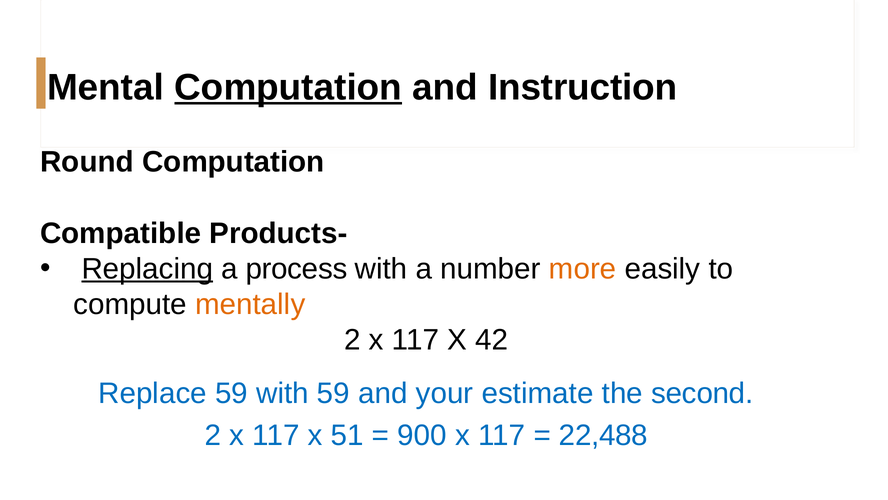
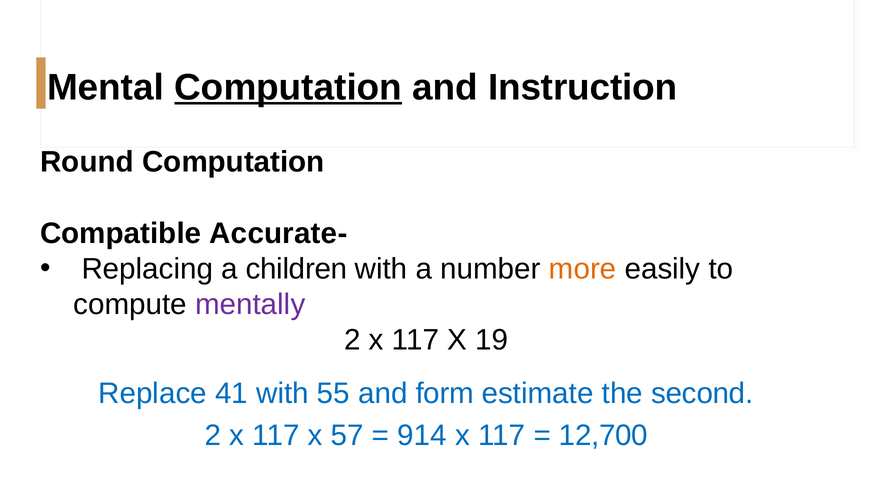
Products-: Products- -> Accurate- (278, 233)
Replacing underline: present -> none (147, 269)
process: process -> children (296, 269)
mentally colour: orange -> purple (250, 304)
42: 42 -> 19 (492, 340)
Replace 59: 59 -> 41 (231, 393)
with 59: 59 -> 55 (333, 393)
your: your -> form (445, 393)
51: 51 -> 57 (347, 435)
900: 900 -> 914 (422, 435)
22,488: 22,488 -> 12,700 (603, 435)
